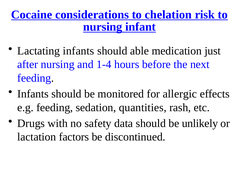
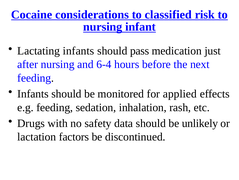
chelation: chelation -> classified (168, 15)
able: able -> pass (140, 51)
1-4: 1-4 -> 6-4 (104, 64)
allergic: allergic -> applied (180, 93)
quantities: quantities -> inhalation (143, 107)
